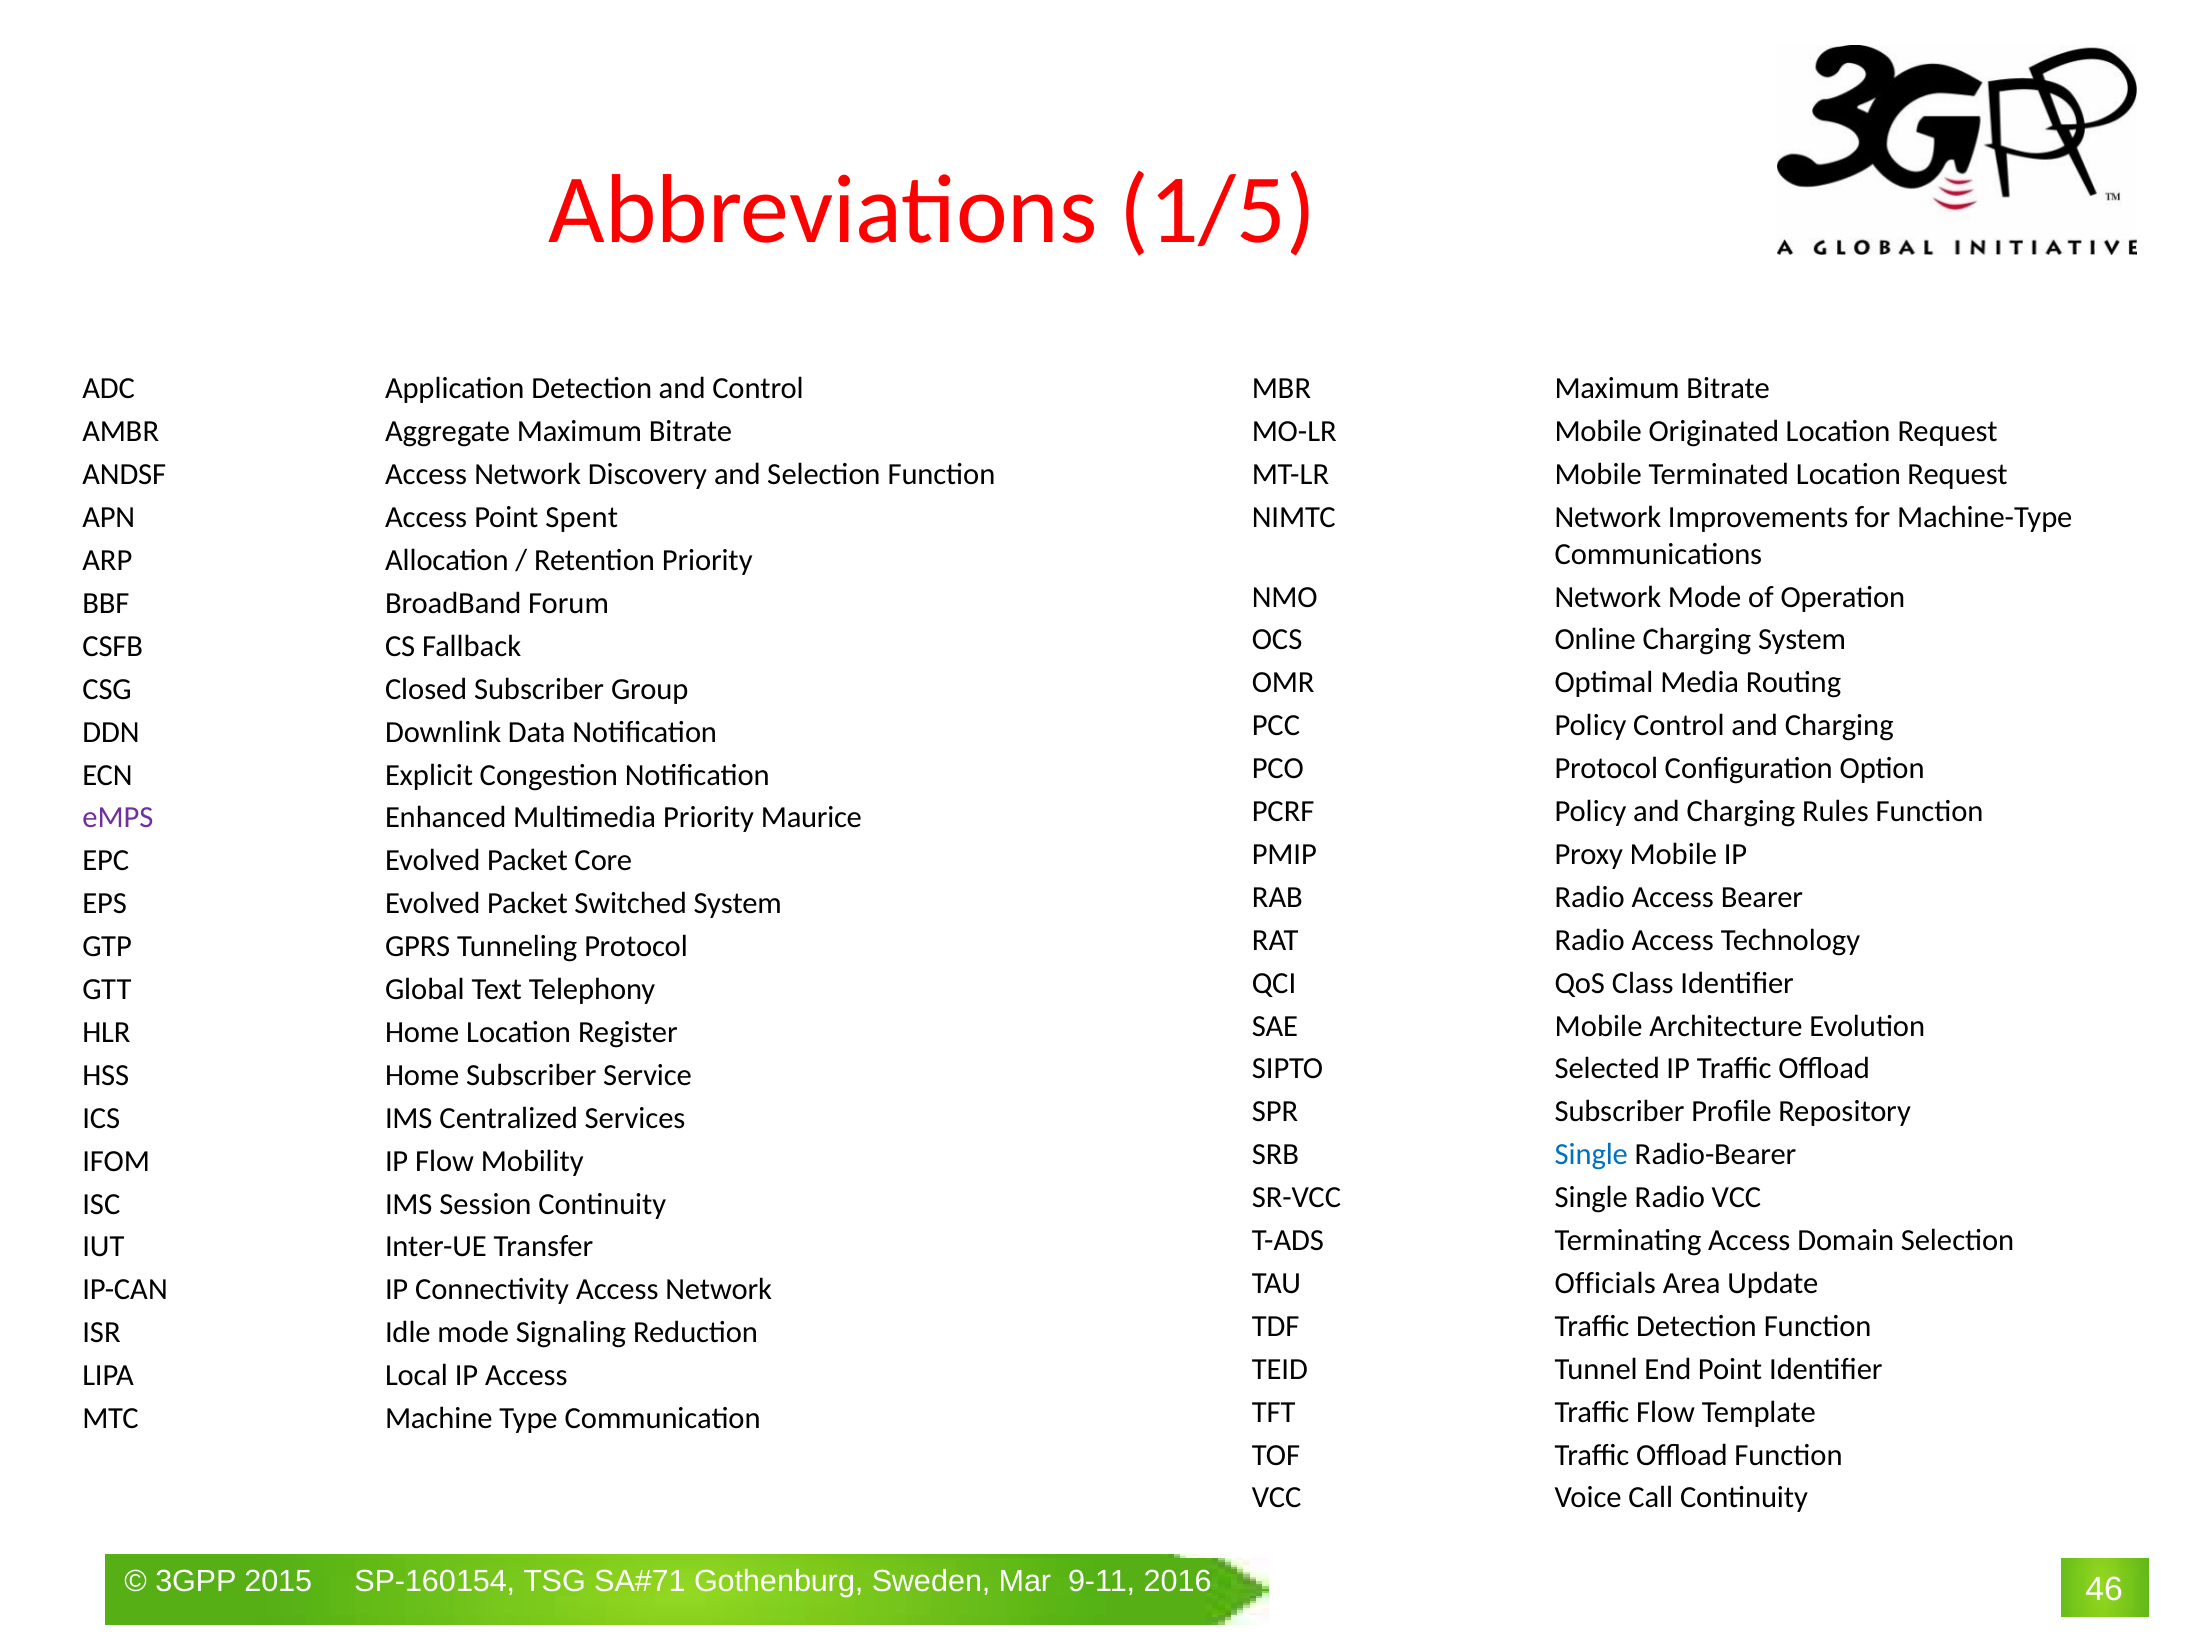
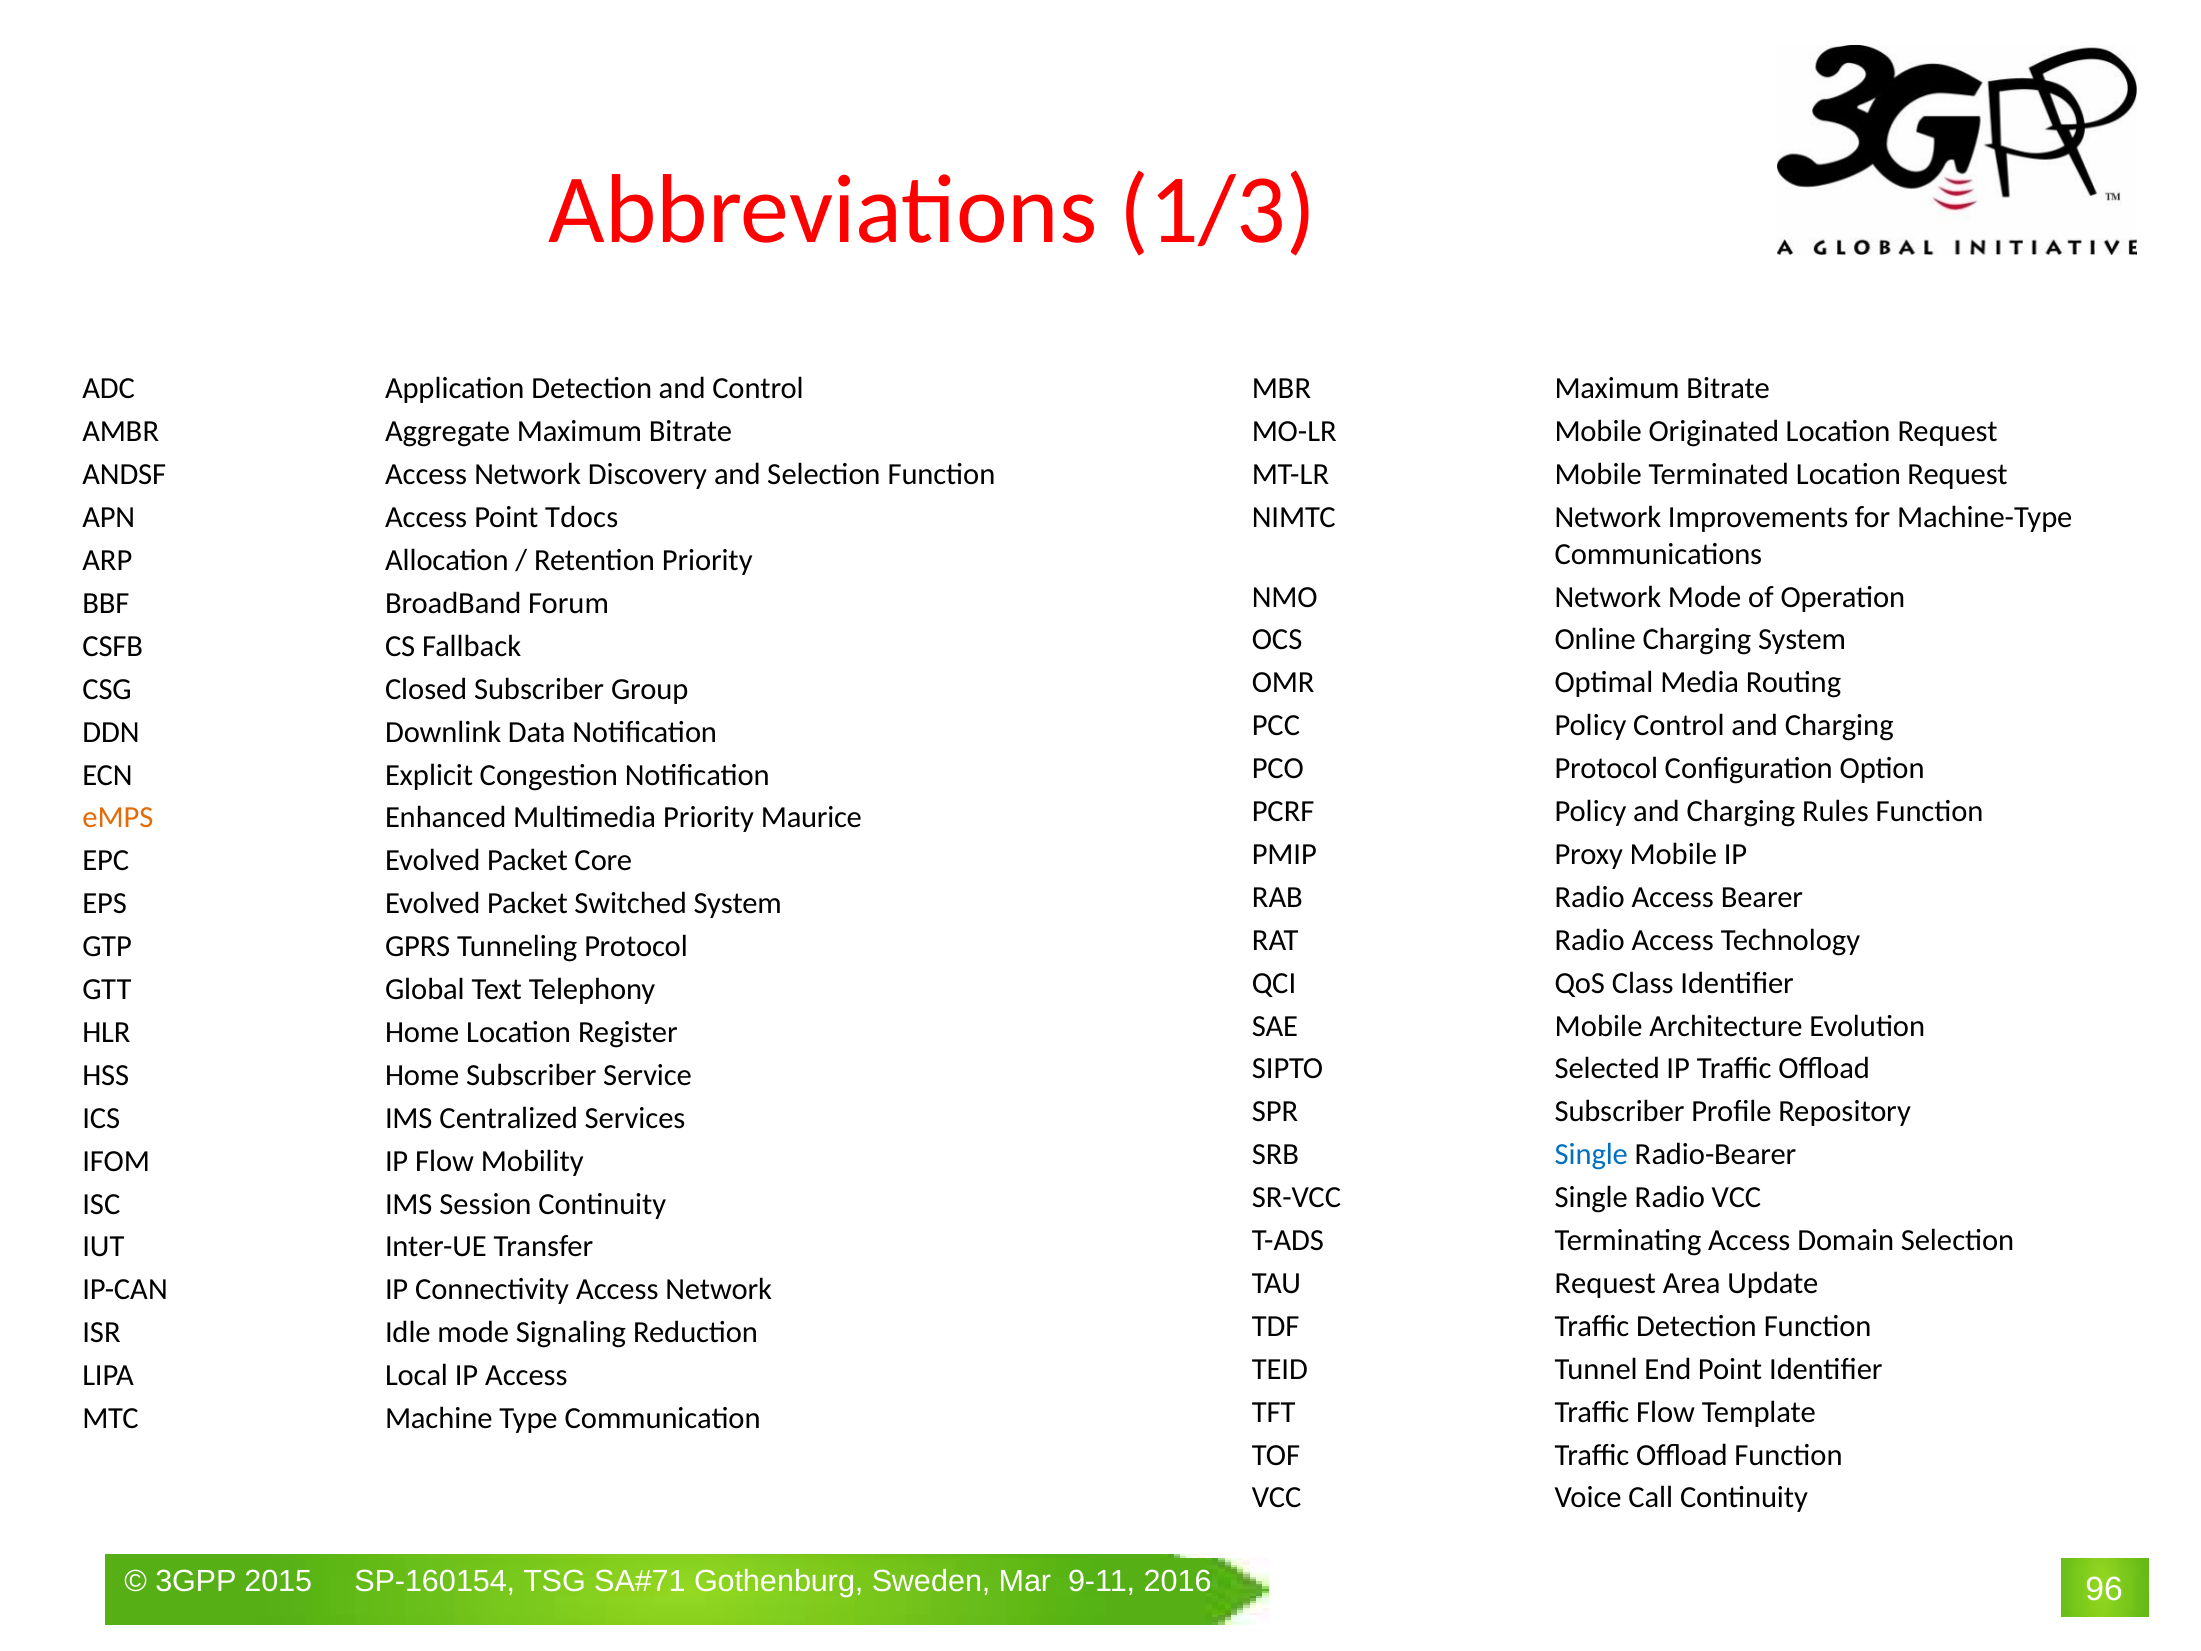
1/5: 1/5 -> 1/3 (1218, 210)
Spent: Spent -> Tdocs (582, 517)
eMPS colour: purple -> orange (118, 818)
TAU Officials: Officials -> Request (1605, 1283)
46: 46 -> 96 (2104, 1589)
